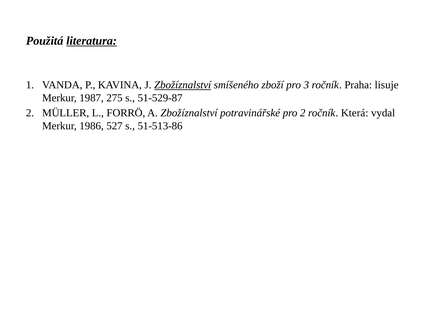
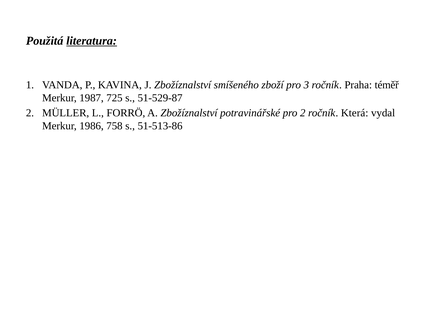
Zbožíznalství underline: present -> none (183, 85)
lisuje: lisuje -> téměř (387, 85)
275: 275 -> 725 (114, 98)
527: 527 -> 758 (114, 126)
